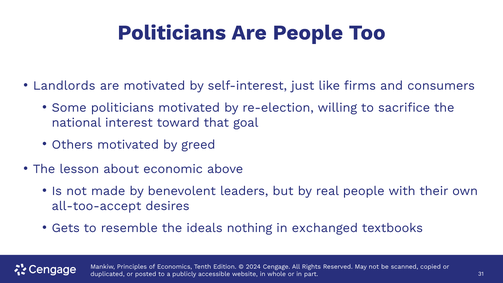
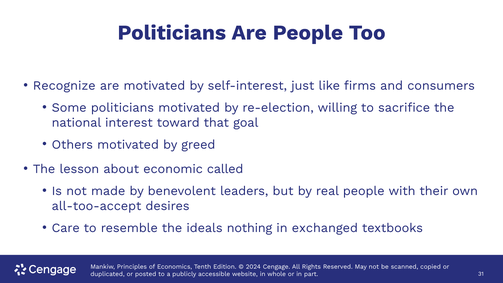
Landlords: Landlords -> Recognize (64, 86)
above: above -> called (225, 169)
Gets: Gets -> Care (66, 228)
